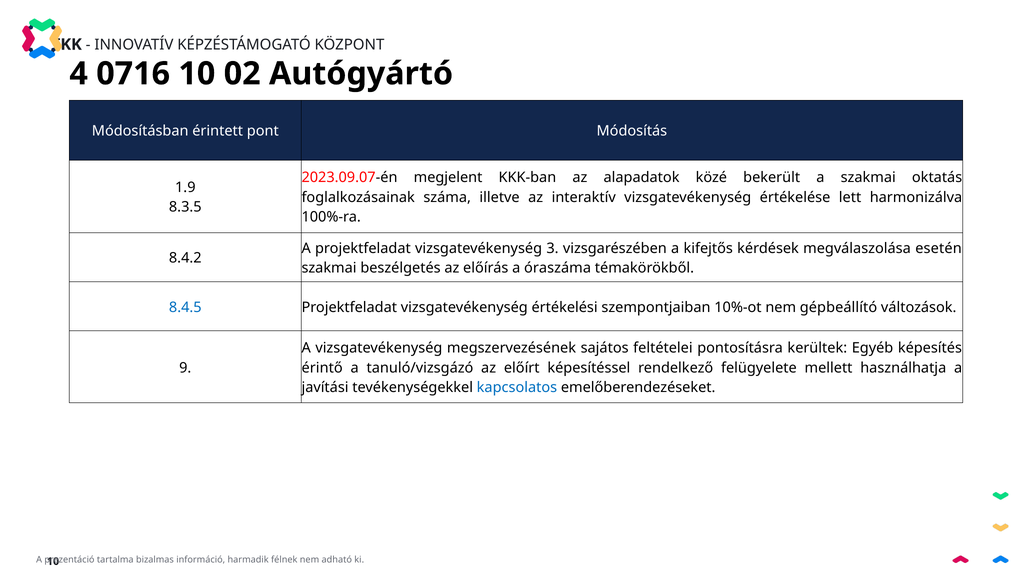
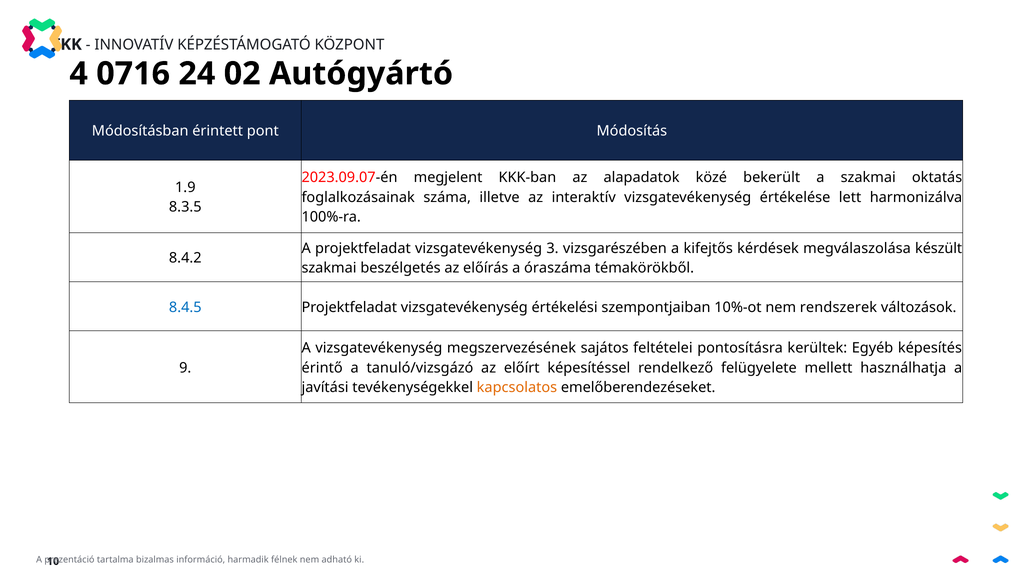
0716 10: 10 -> 24 (197, 74)
esetén: esetén -> készült (939, 249)
gépbeállító: gépbeállító -> rendszerek (838, 308)
kapcsolatos colour: blue -> orange (517, 388)
